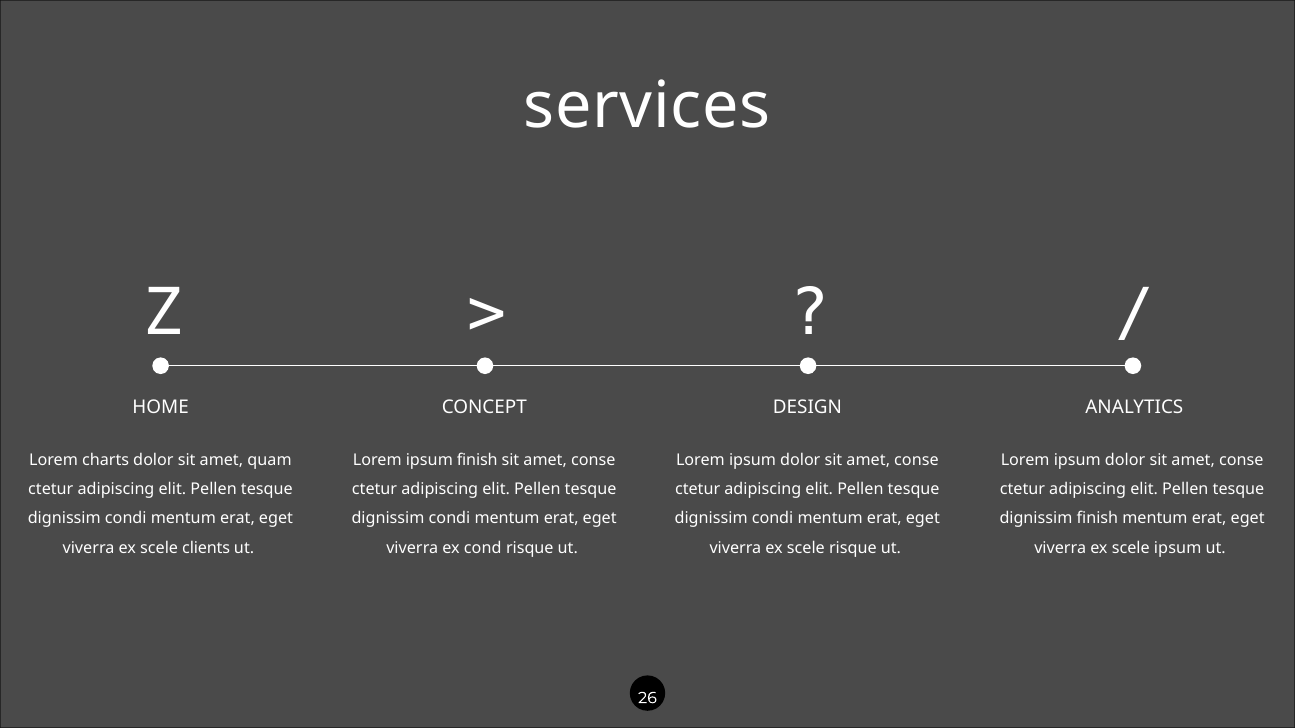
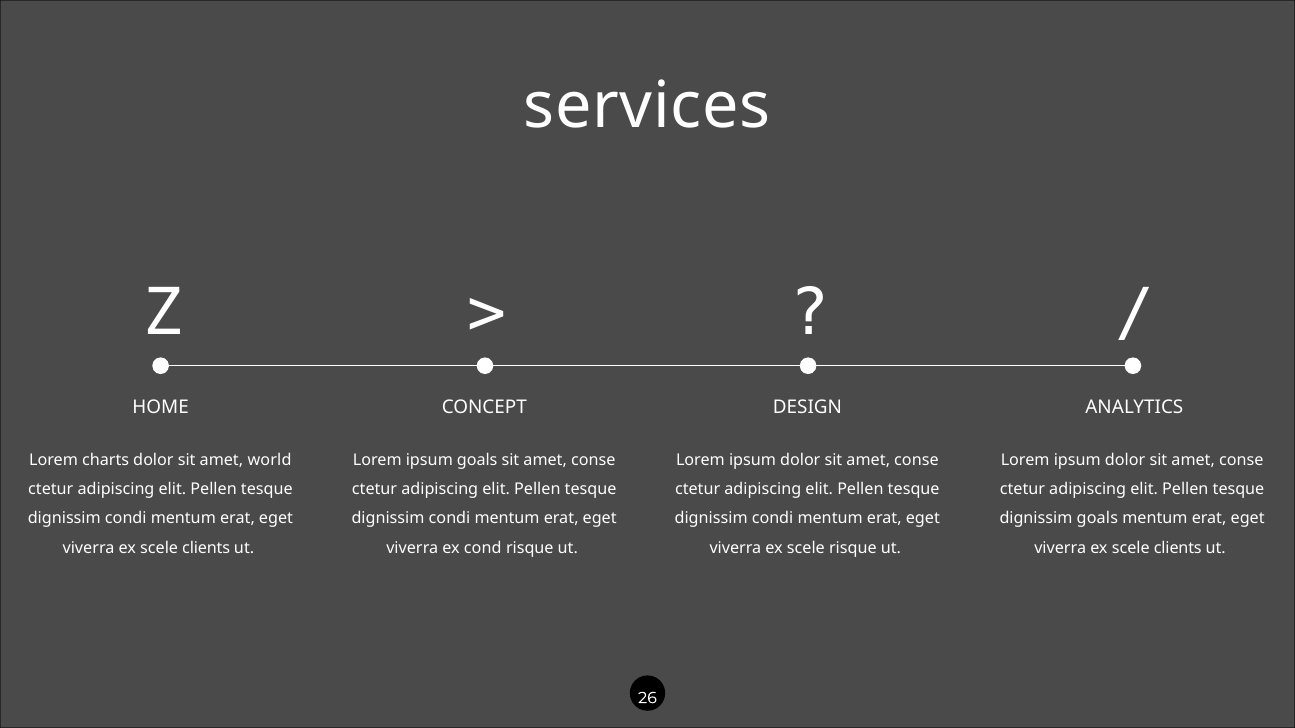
quam: quam -> world (270, 461)
ipsum finish: finish -> goals (477, 461)
dignissim finish: finish -> goals (1097, 519)
ipsum: ipsum -> clients (1178, 548)
